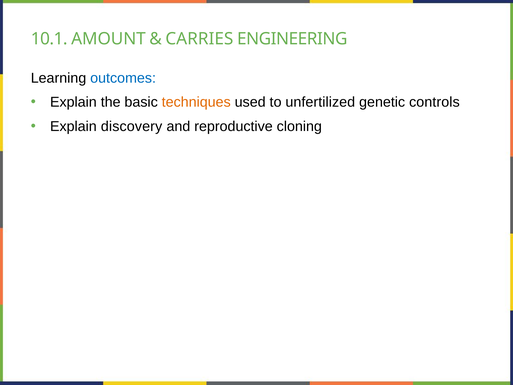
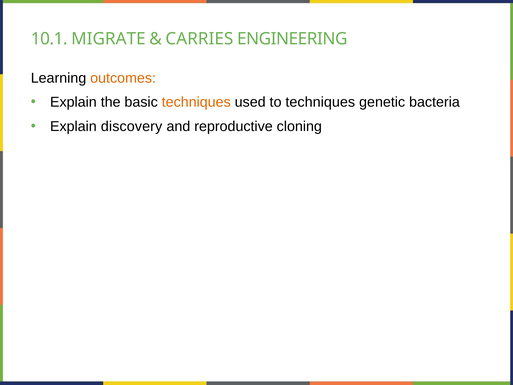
AMOUNT: AMOUNT -> MIGRATE (108, 39)
outcomes colour: blue -> orange (123, 78)
to unfertilized: unfertilized -> techniques (320, 102)
controls: controls -> bacteria (434, 102)
